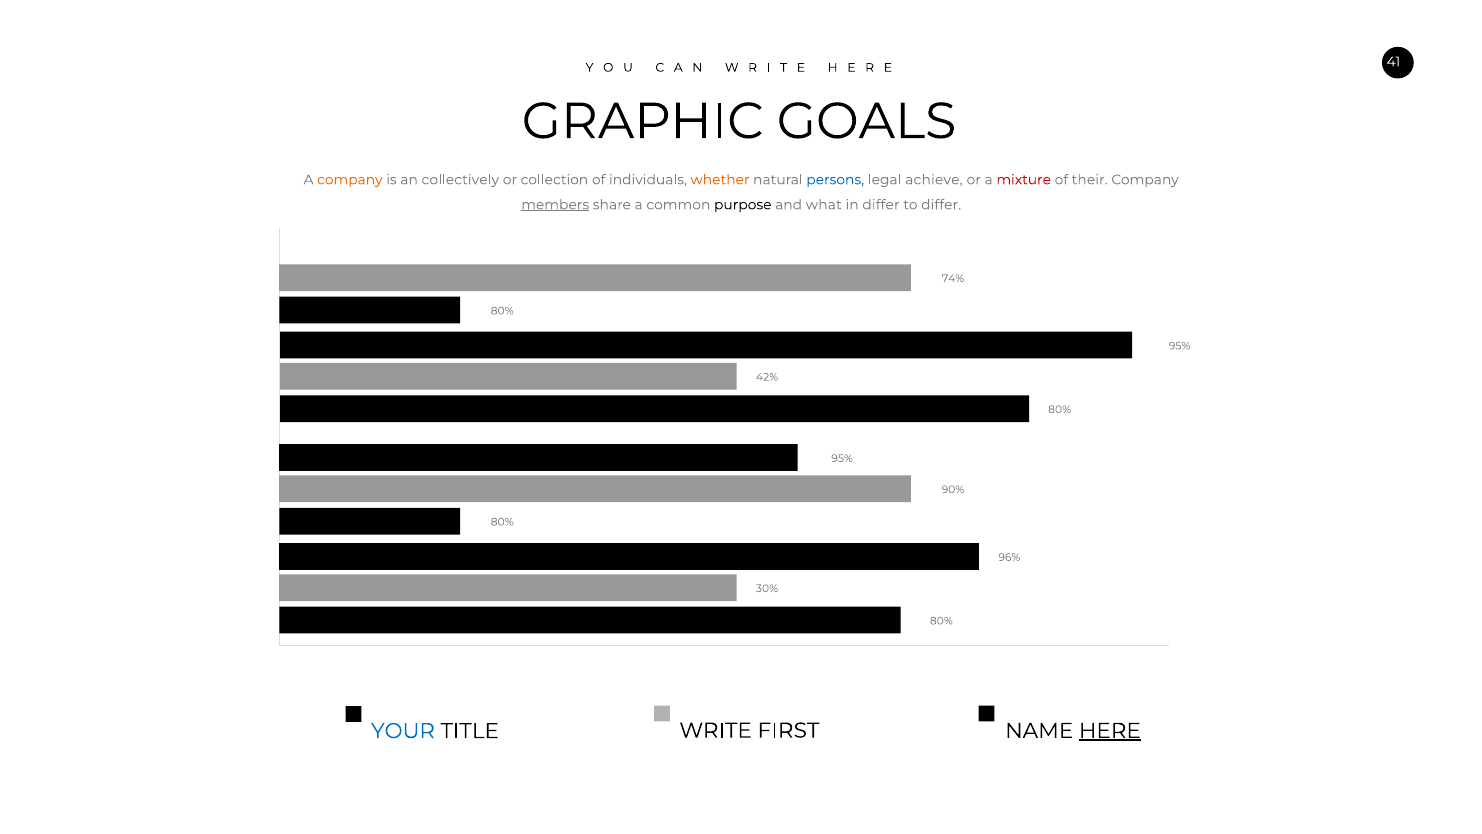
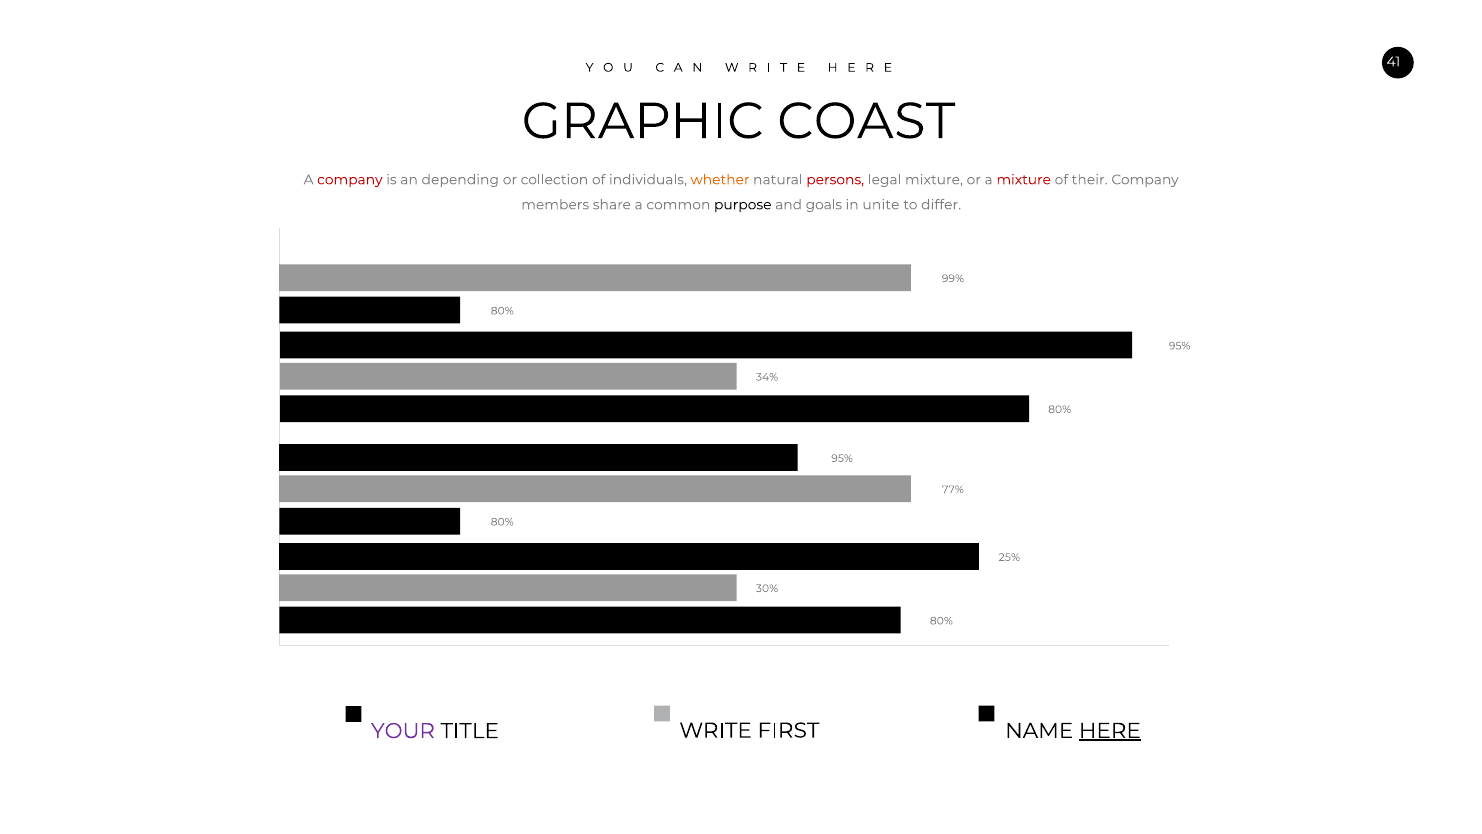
GOALS: GOALS -> COAST (866, 121)
company colour: orange -> red (350, 180)
collectively: collectively -> depending (460, 180)
persons colour: blue -> red (835, 180)
legal achieve: achieve -> mixture (934, 180)
members underline: present -> none (555, 205)
what: what -> goals (824, 205)
in differ: differ -> unite (881, 205)
74%: 74% -> 99% (953, 278)
42%: 42% -> 34% (767, 377)
90%: 90% -> 77% (953, 489)
96%: 96% -> 25% (1009, 557)
YOUR colour: blue -> purple (403, 731)
